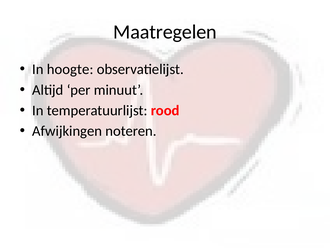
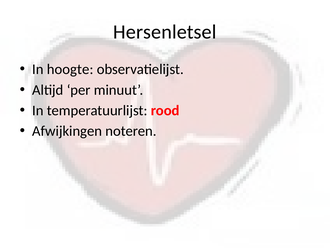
Maatregelen: Maatregelen -> Hersenletsel (165, 32)
